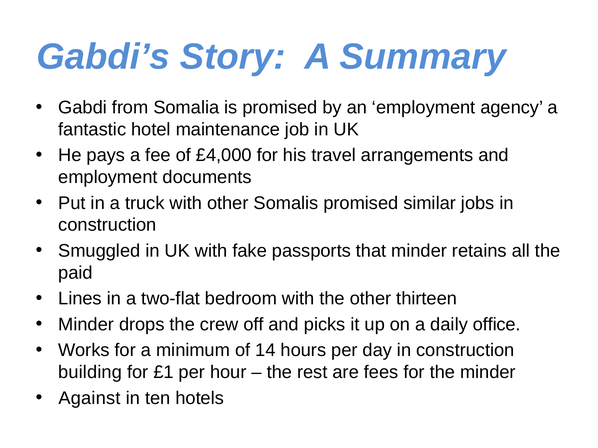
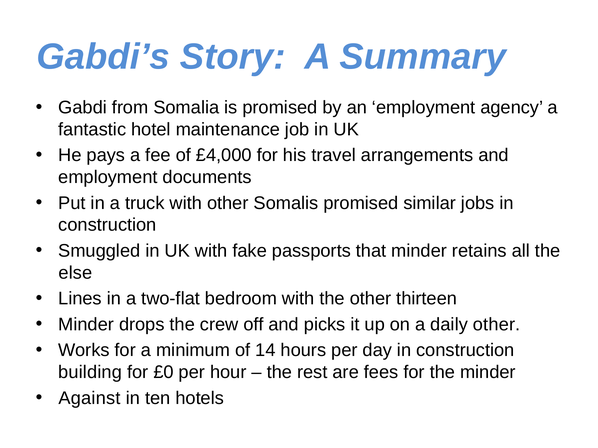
paid: paid -> else (75, 273)
daily office: office -> other (497, 325)
£1: £1 -> £0 (164, 373)
